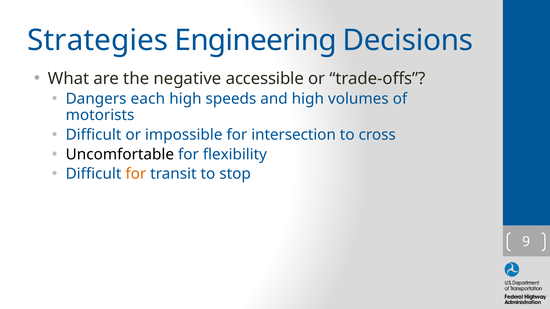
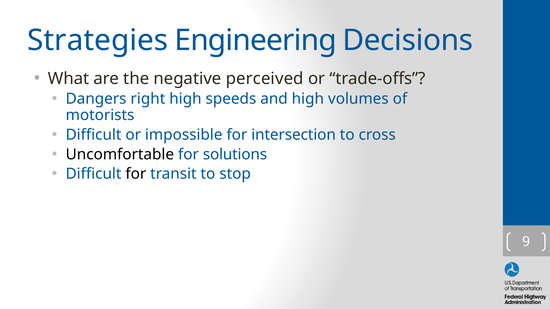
accessible: accessible -> perceived (265, 79)
each: each -> right (148, 99)
flexibility: flexibility -> solutions (235, 155)
for colour: orange -> black (136, 174)
